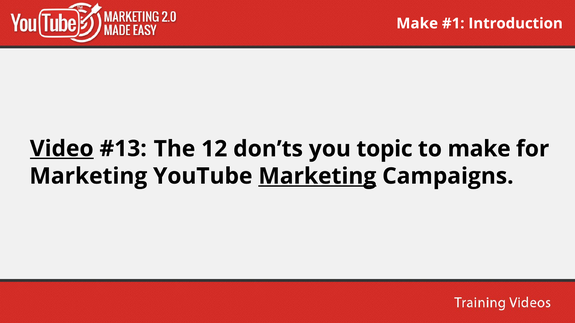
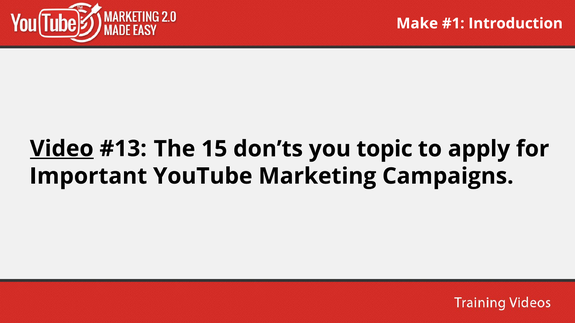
12: 12 -> 15 (214, 149)
to make: make -> apply (479, 149)
Marketing: Marketing -> Important (88, 176)
Marketing underline: present -> none (317, 176)
